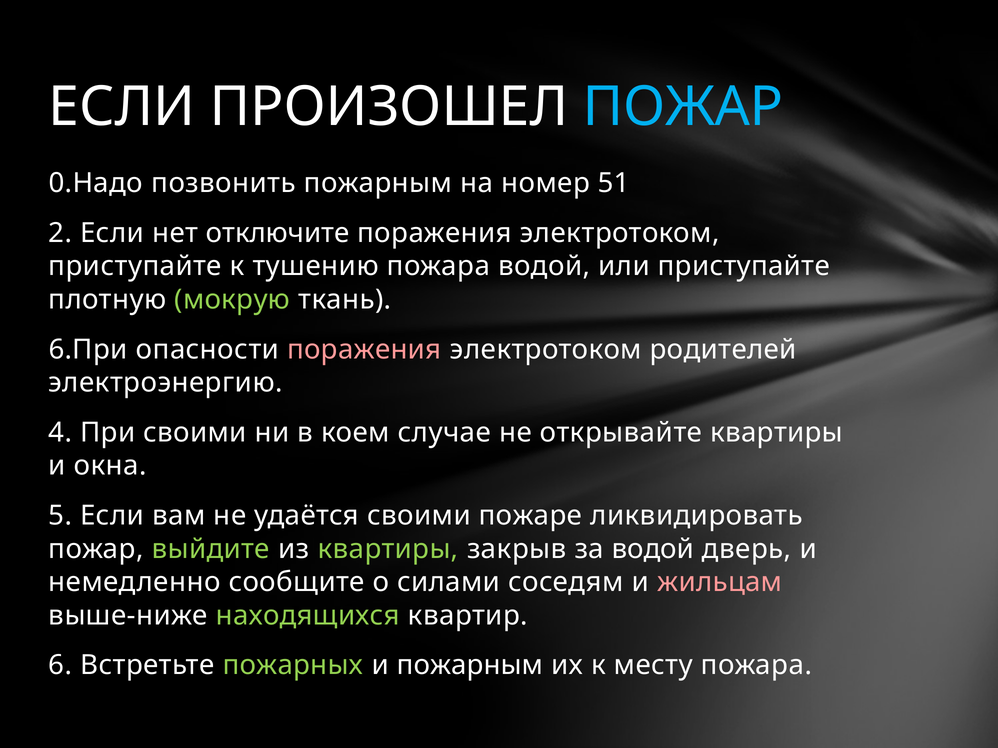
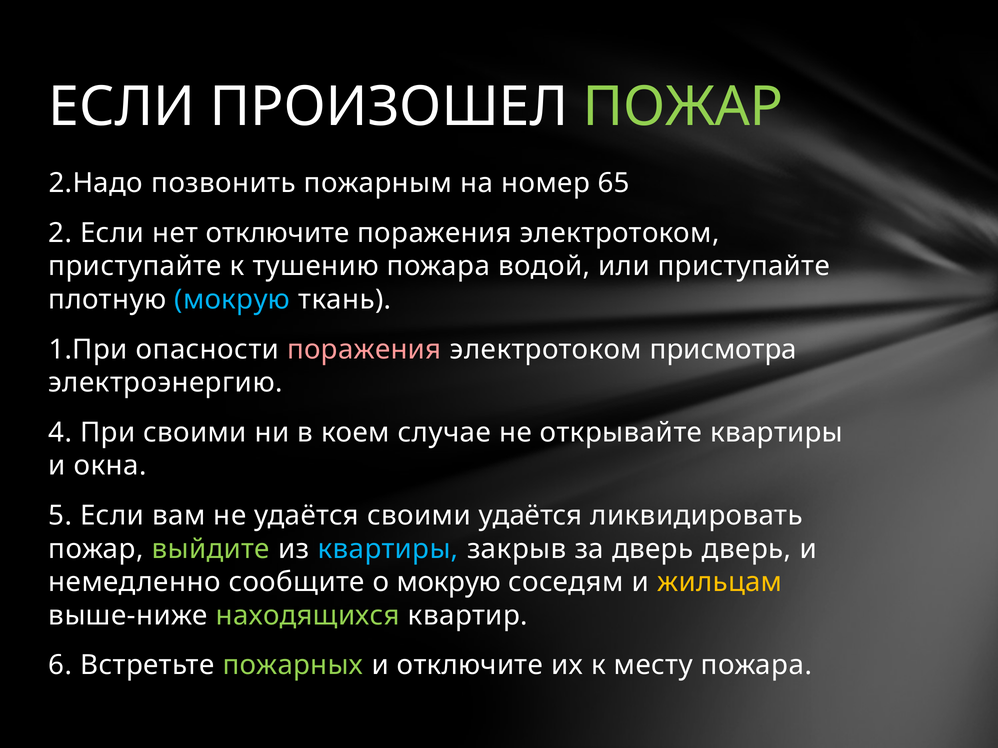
ПОЖАР colour: light blue -> light green (683, 107)
0.Надо: 0.Надо -> 2.Надо (96, 183)
51: 51 -> 65 (614, 183)
мокрую colour: light green -> light blue (232, 300)
6.При: 6.При -> 1.При (88, 350)
родителей: родителей -> присмотра (723, 350)
своими пожаре: пожаре -> удаётся (531, 516)
квартиры colour: light green -> light blue (388, 549)
за водой: водой -> дверь (653, 549)
о силами: силами -> мокрую (449, 583)
жильцам colour: pink -> yellow (720, 583)
и пожарным: пожарным -> отключите (470, 666)
